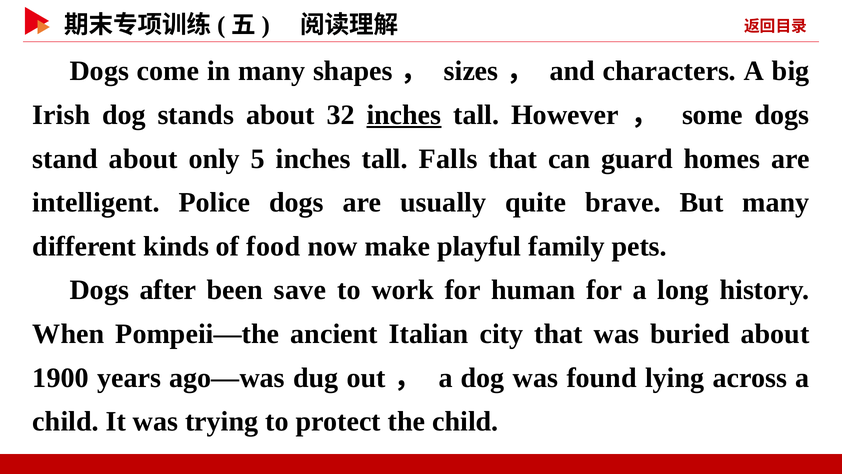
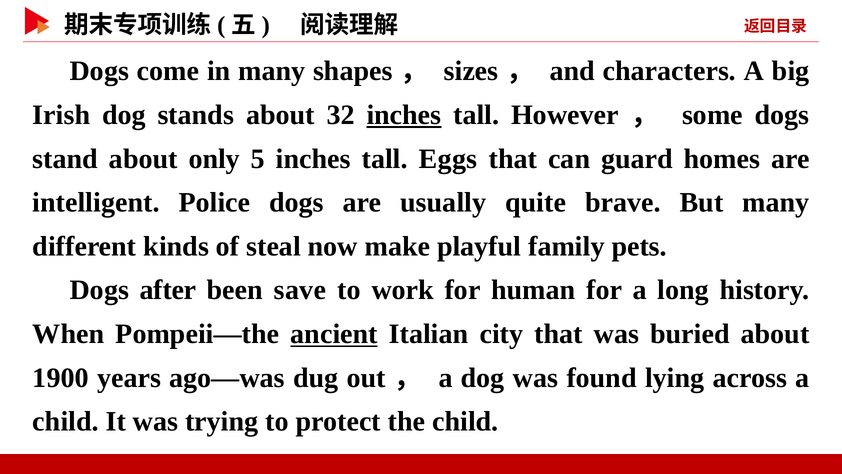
Falls: Falls -> Eggs (448, 159)
food: food -> steal (274, 246)
ancient underline: none -> present (334, 334)
